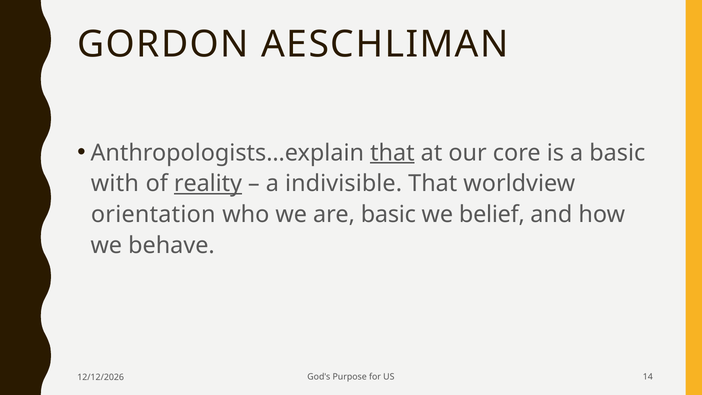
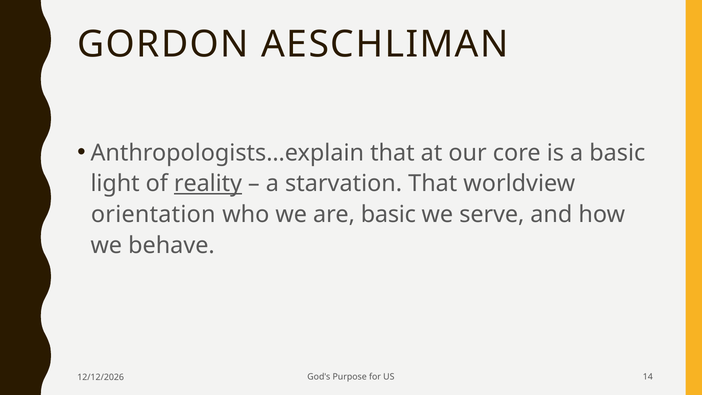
that underline: present -> none (392, 153)
with: with -> light (115, 184)
indivisible: indivisible -> starvation (344, 184)
belief: belief -> serve (492, 215)
